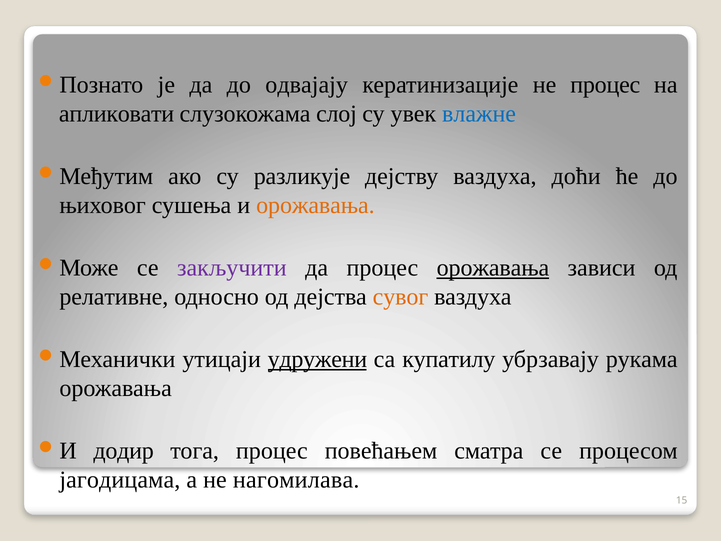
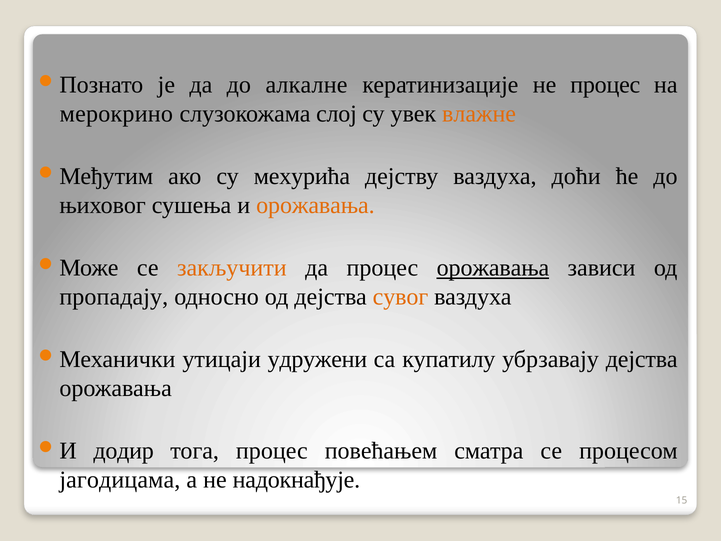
одвајају: одвајају -> алкалне (307, 85)
апликовати: апликовати -> мерокрино (116, 114)
влажне colour: blue -> orange (479, 114)
разликује: разликује -> мехурића (302, 176)
закључити colour: purple -> orange (232, 268)
релативне: релативне -> пропадају (114, 297)
удружени underline: present -> none (317, 359)
убрзавају рукама: рукама -> дејства (642, 359)
нагомилава: нагомилава -> надокнађује (296, 480)
